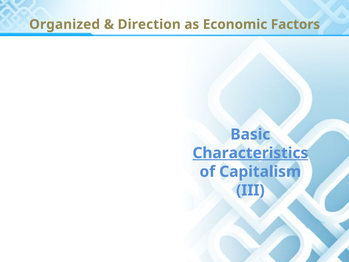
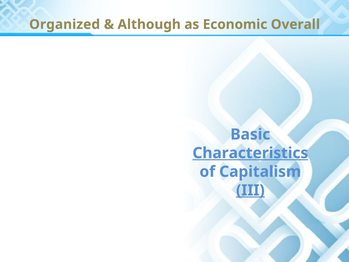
Direction: Direction -> Although (149, 24)
Factors: Factors -> Overall (295, 24)
III underline: none -> present (250, 190)
